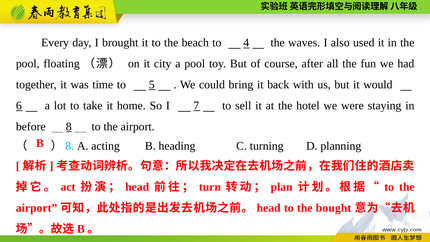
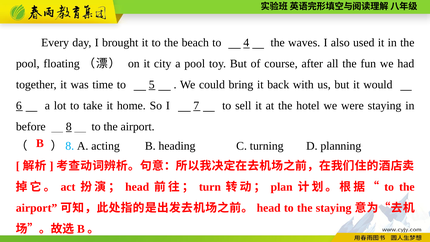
the bought: bought -> staying (334, 208)
